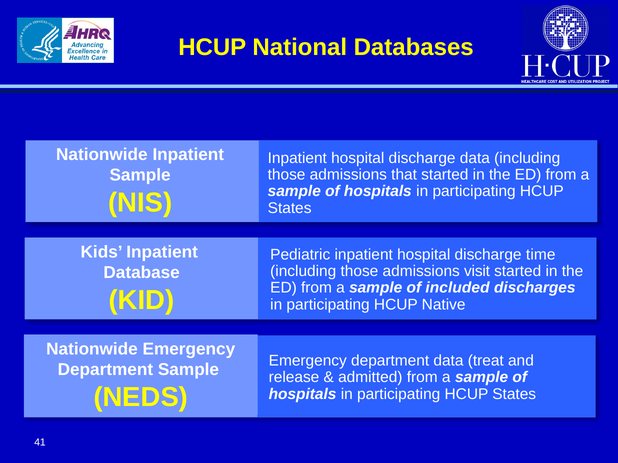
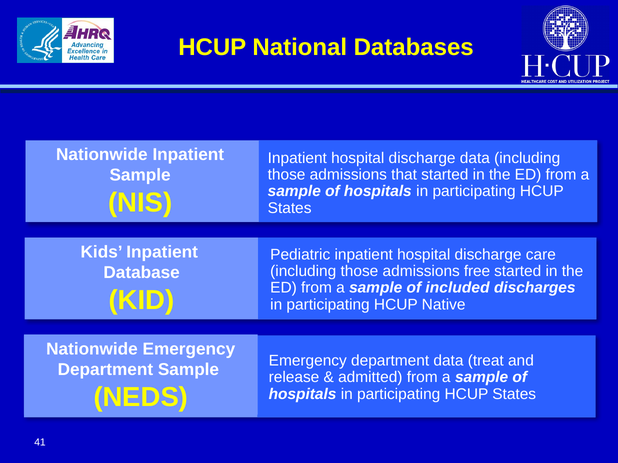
time: time -> care (541, 255)
visit: visit -> free (477, 272)
